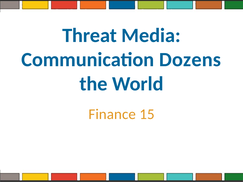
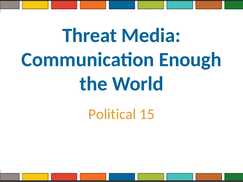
Dozens: Dozens -> Enough (190, 60)
Finance: Finance -> Political (112, 114)
